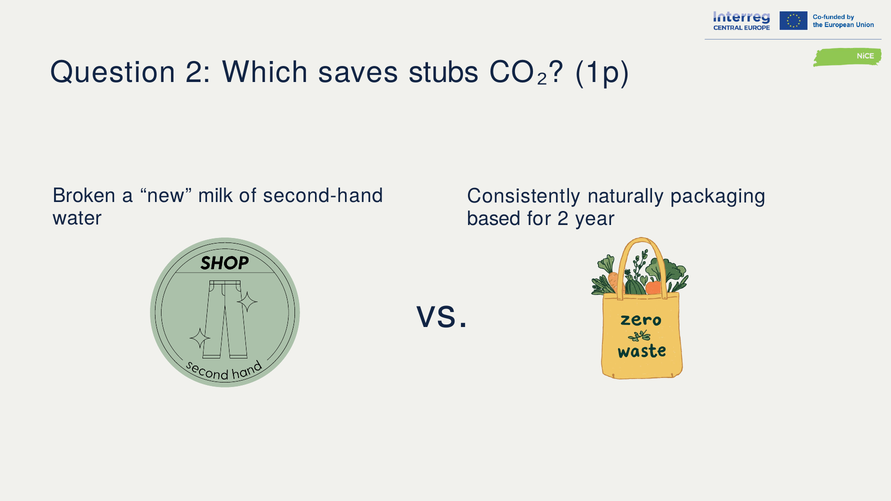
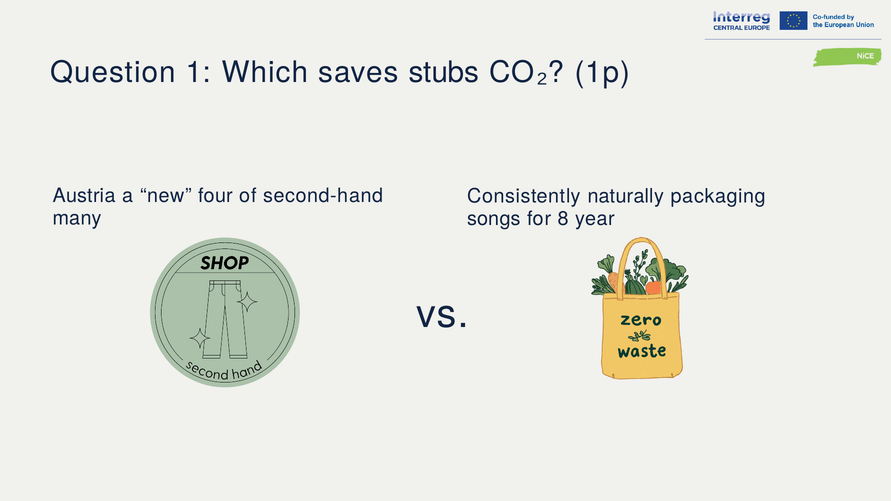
Question 2: 2 -> 1 (199, 73)
Broken: Broken -> Austria (84, 196)
milk: milk -> four (216, 196)
water: water -> many (77, 218)
based: based -> songs (494, 219)
for 2: 2 -> 8 (563, 219)
